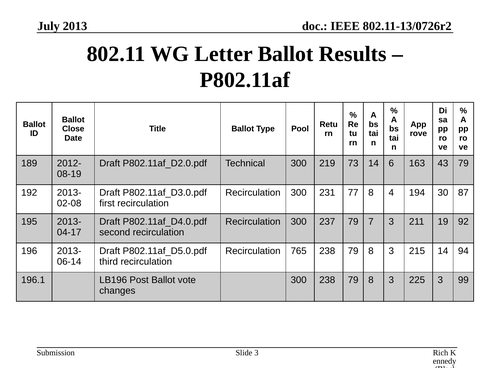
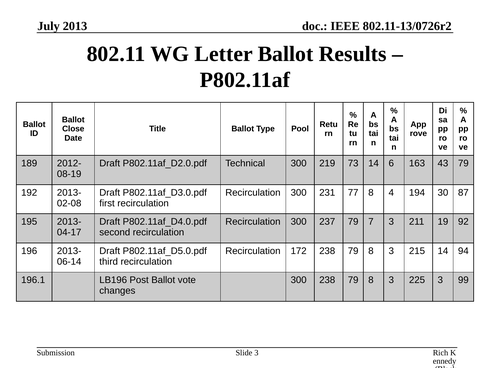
765: 765 -> 172 (299, 251)
